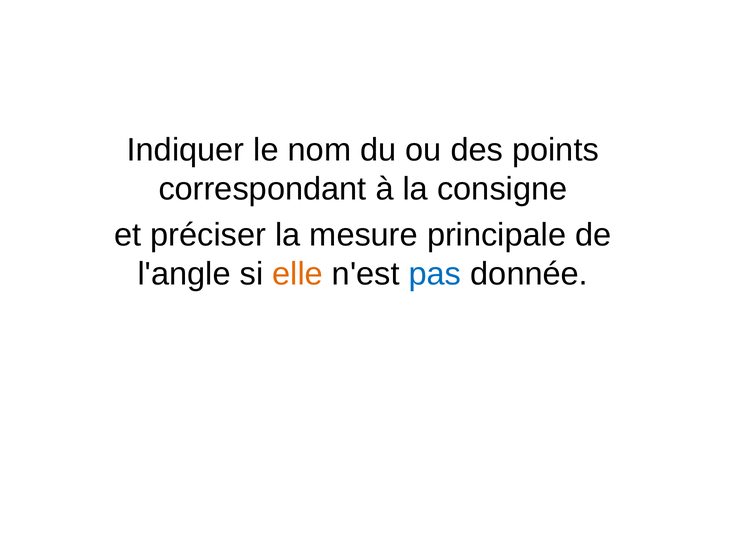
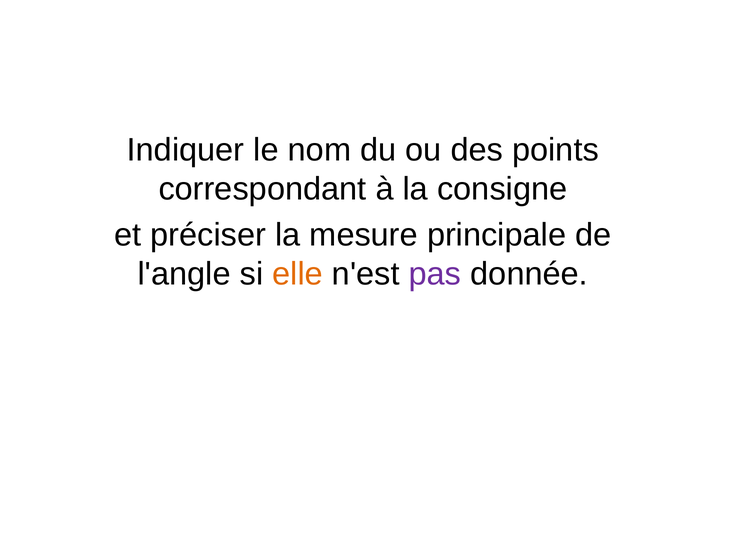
pas colour: blue -> purple (435, 274)
